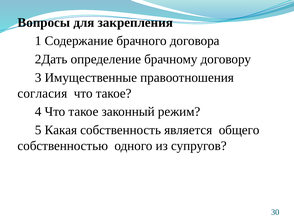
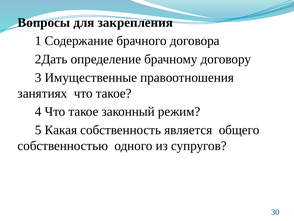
согласия: согласия -> занятиях (42, 93)
